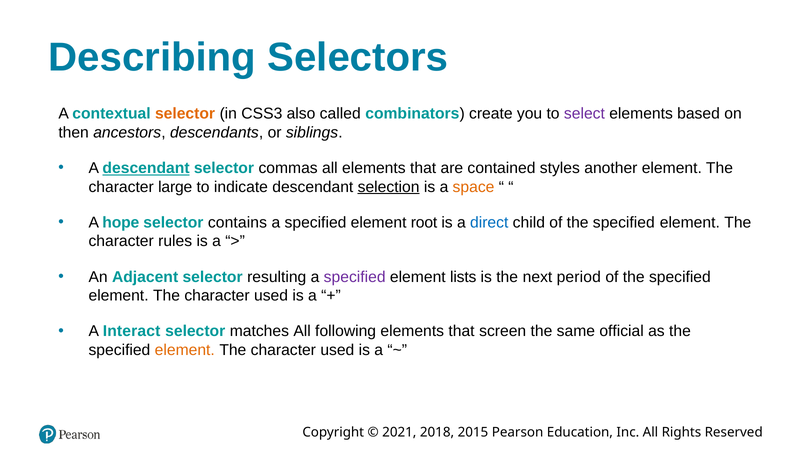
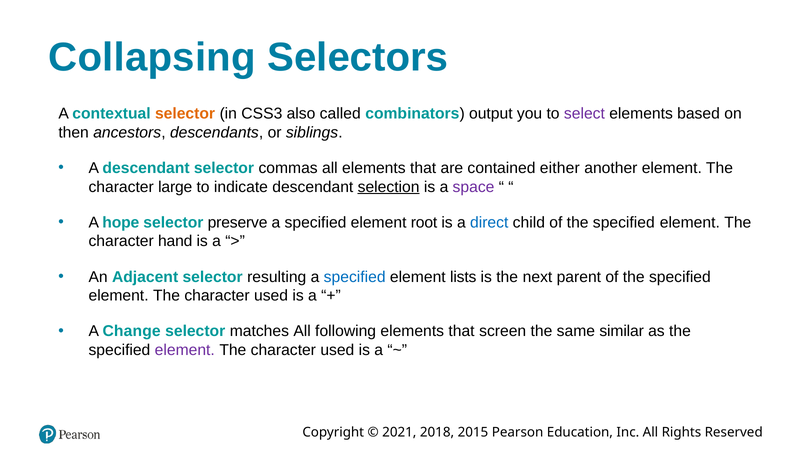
Describing: Describing -> Collapsing (152, 57)
create: create -> output (491, 114)
descendant underline: present -> none (146, 168)
styles: styles -> either (560, 168)
space colour: orange -> purple (474, 187)
contains: contains -> preserve (238, 222)
rules: rules -> hand (175, 241)
specified colour: purple -> blue (355, 277)
period: period -> parent (579, 277)
Interact: Interact -> Change (132, 331)
official: official -> similar (622, 331)
element colour: orange -> purple (185, 350)
